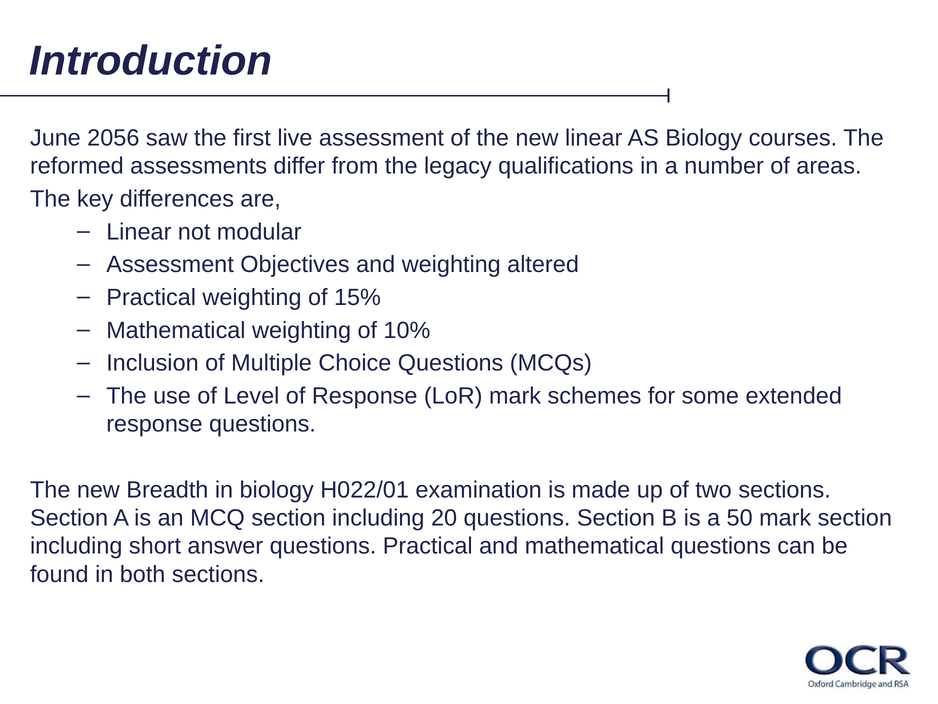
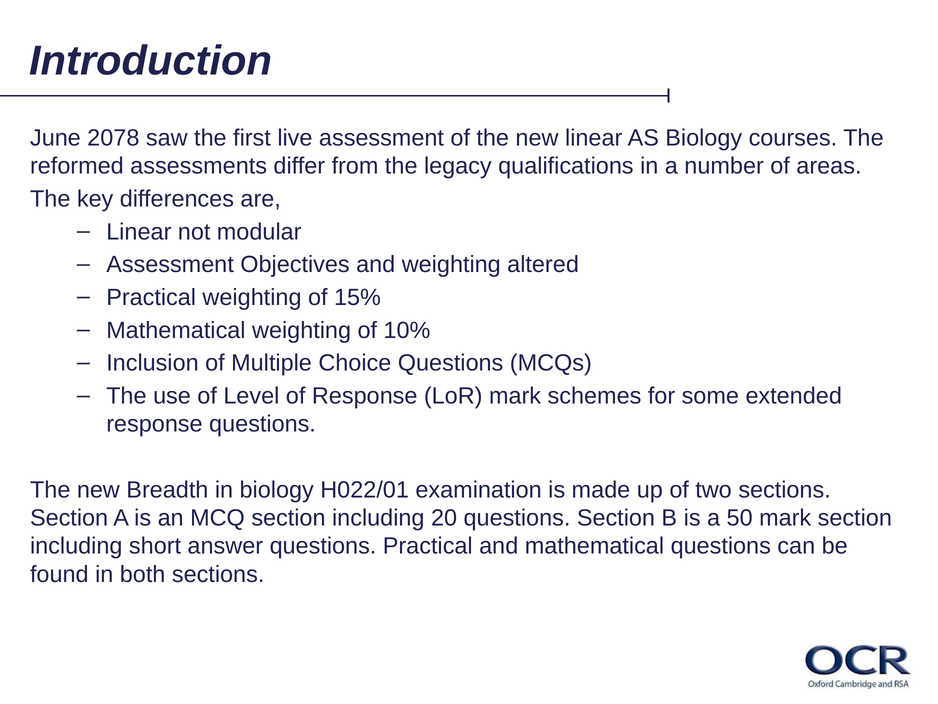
2056: 2056 -> 2078 (113, 138)
